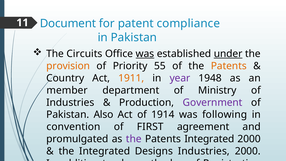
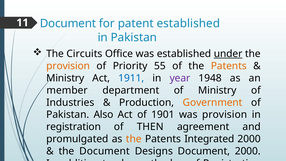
patent compliance: compliance -> established (188, 24)
was underline: present -> none (145, 54)
Country: Country -> Ministry (65, 78)
1911 colour: orange -> blue (131, 78)
Government colour: purple -> orange (213, 102)
1914: 1914 -> 1901 (163, 115)
was following: following -> provision (225, 115)
convention: convention -> registration (74, 127)
FIRST: FIRST -> THEN (150, 127)
the colour: purple -> orange (134, 139)
the Integrated: Integrated -> Document (105, 151)
Designs Industries: Industries -> Document (204, 151)
